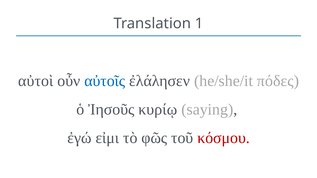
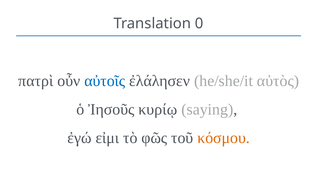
1: 1 -> 0 (199, 24)
αὐτοὶ: αὐτοὶ -> πατρὶ (36, 81)
πόδες: πόδες -> αὐτὸς (278, 81)
κόσμου colour: red -> orange (224, 138)
